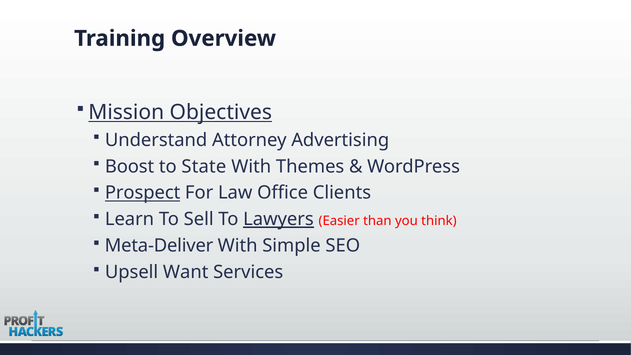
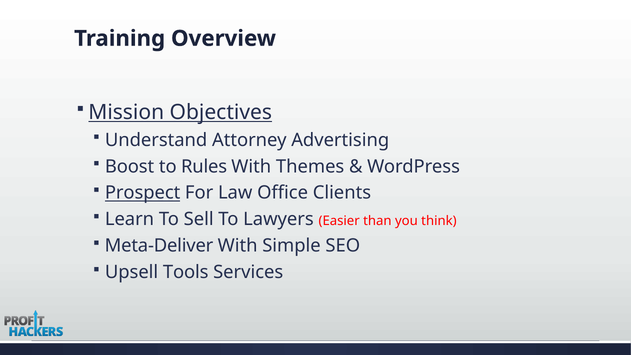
State: State -> Rules (204, 166)
Lawyers underline: present -> none (278, 219)
Want: Want -> Tools (186, 272)
